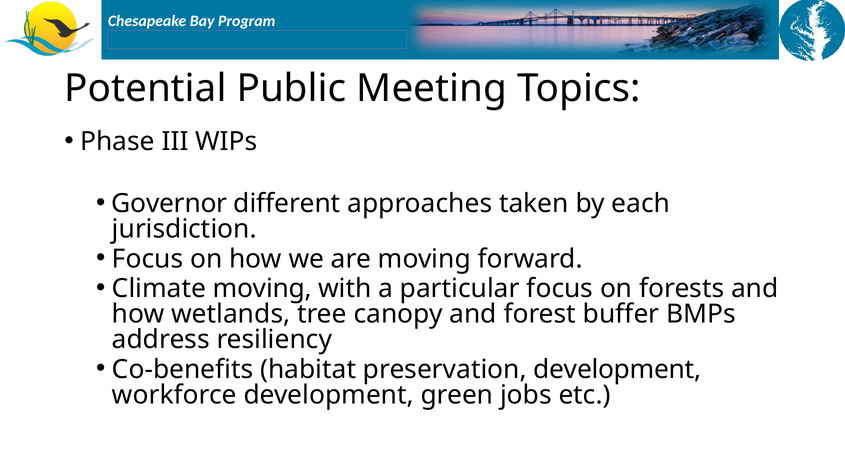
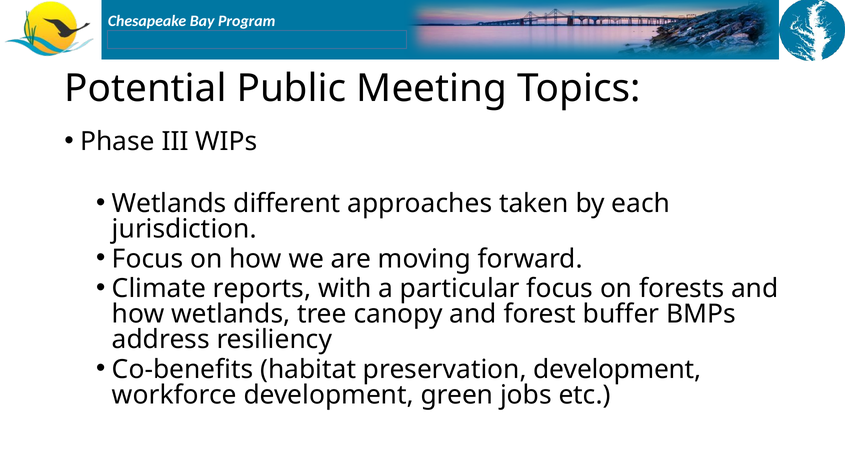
Governor: Governor -> Wetlands (169, 204)
Climate moving: moving -> reports (262, 289)
